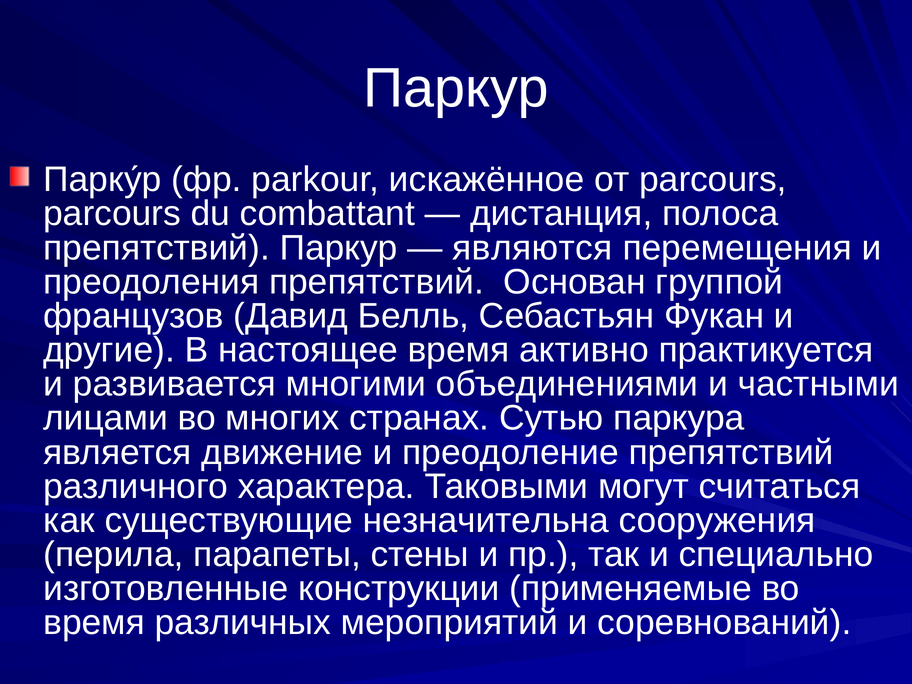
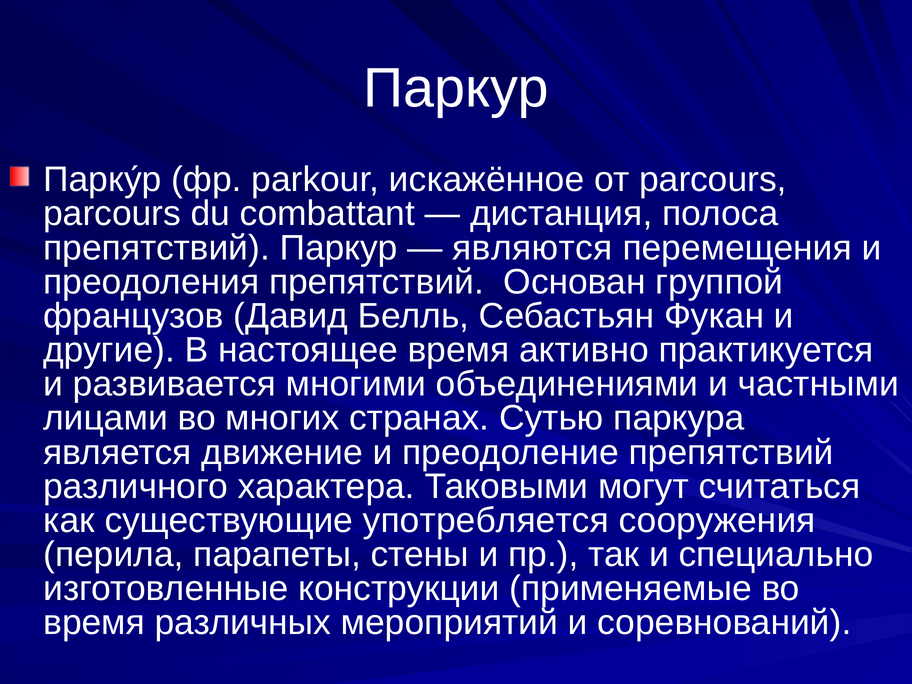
незначительна: незначительна -> употребляется (486, 520)
